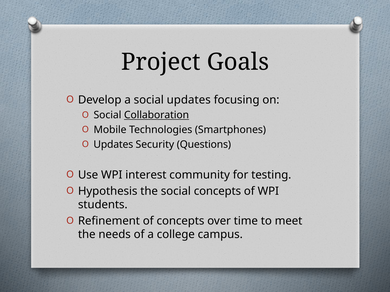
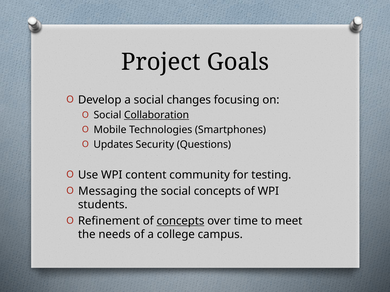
social updates: updates -> changes (189, 100)
interest: interest -> content (146, 175)
Hypothesis: Hypothesis -> Messaging (108, 191)
concepts underline: none -> present (180, 221)
